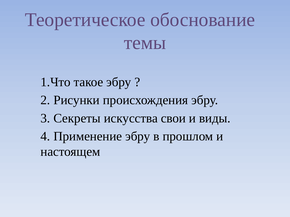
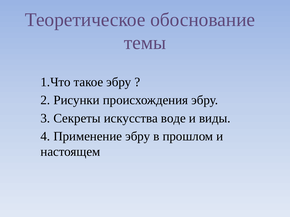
свои: свои -> воде (173, 118)
